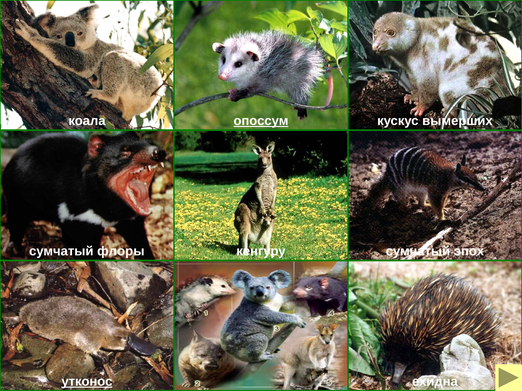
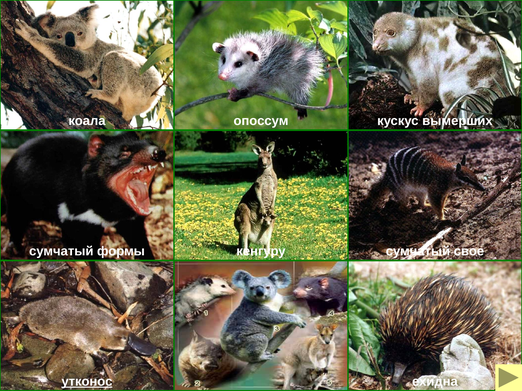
опоссум underline: present -> none (261, 121)
флоры: флоры -> формы (121, 251)
эпох: эпох -> свое (469, 251)
